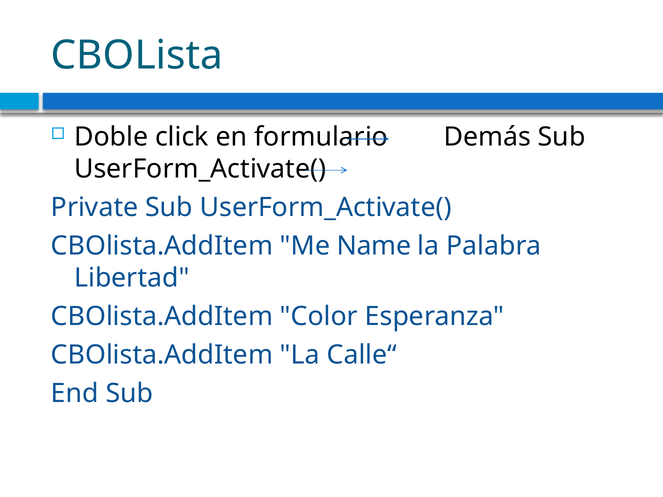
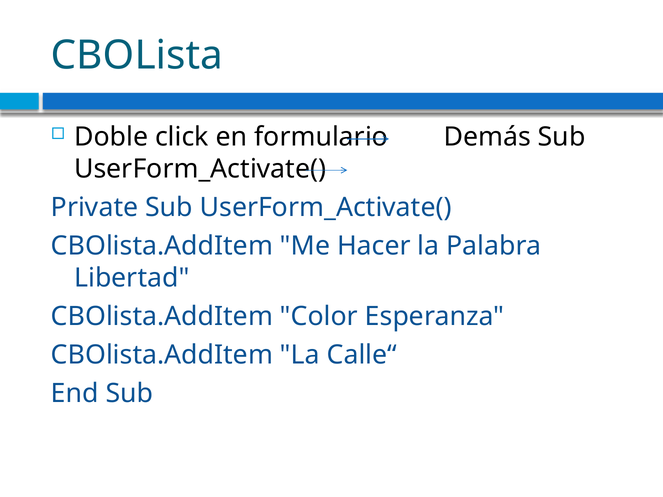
Name: Name -> Hacer (374, 246)
